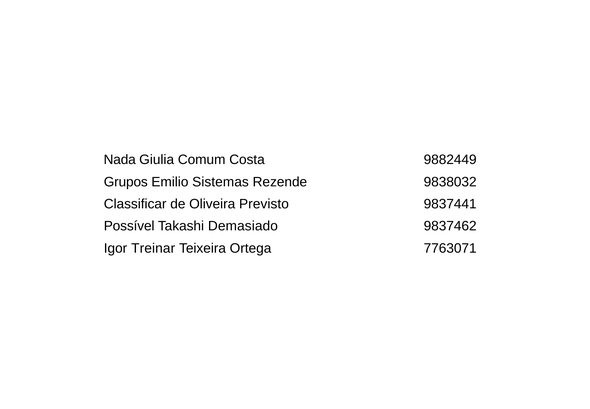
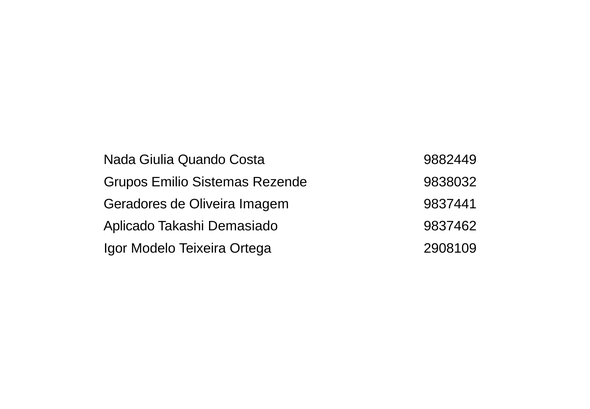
Comum: Comum -> Quando (202, 160)
Classificar: Classificar -> Geradores (135, 204)
Previsto: Previsto -> Imagem (264, 204)
Possível: Possível -> Aplicado (129, 226)
Treinar: Treinar -> Modelo (153, 248)
7763071: 7763071 -> 2908109 (450, 248)
